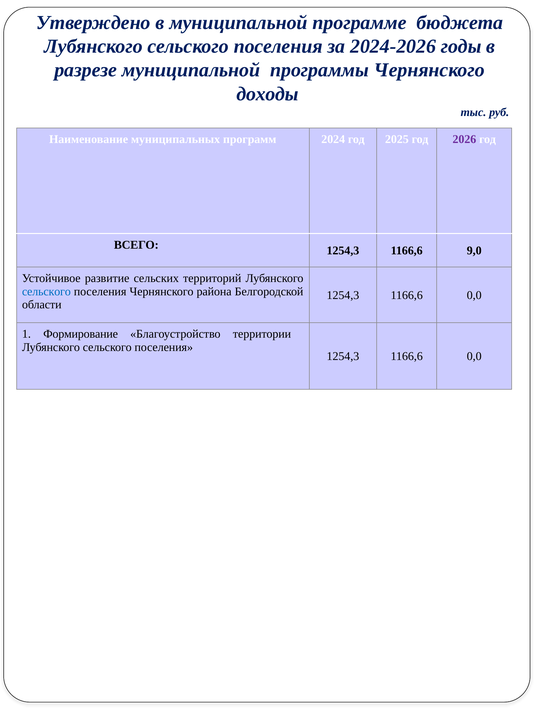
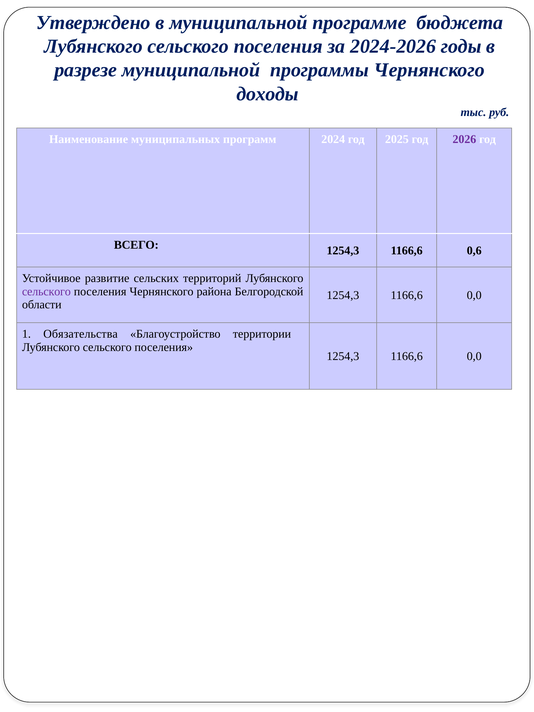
9,0: 9,0 -> 0,6 (474, 251)
сельского colour: blue -> purple (46, 292)
Формирование: Формирование -> Обязательства (81, 334)
